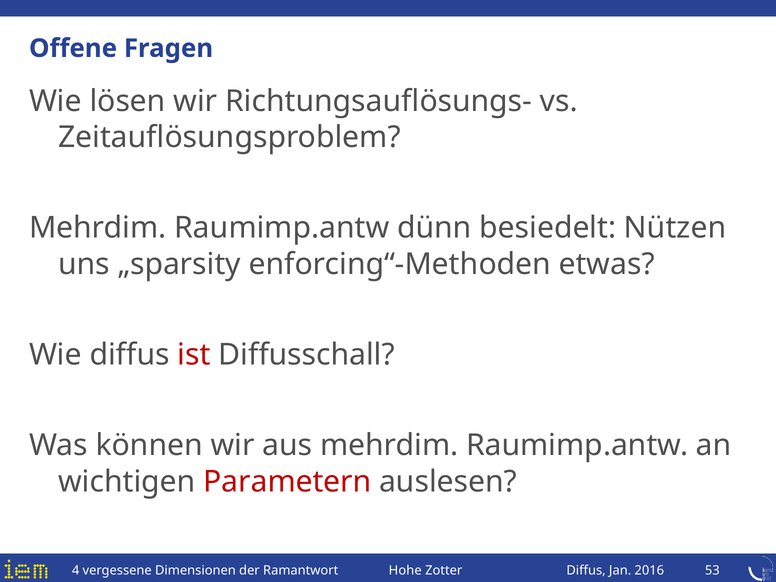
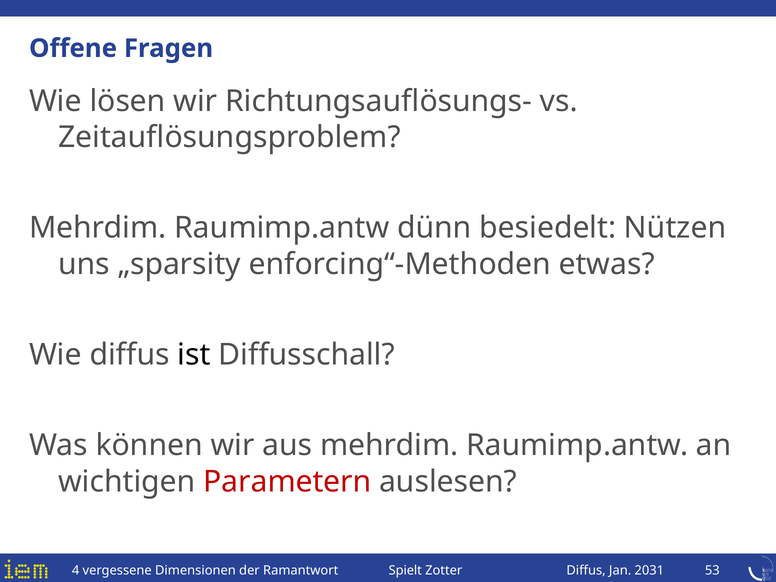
ist colour: red -> black (194, 355)
Hohe: Hohe -> Spielt (405, 570)
2016: 2016 -> 2031 (649, 570)
